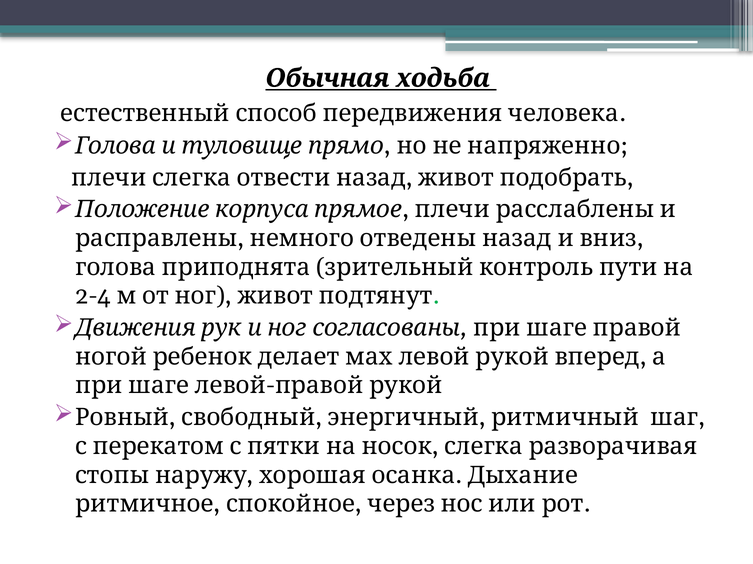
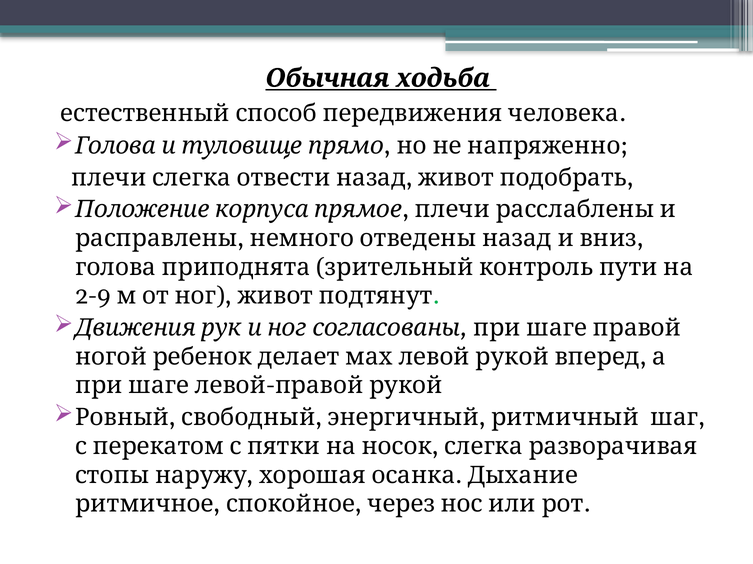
2-4: 2-4 -> 2-9 (93, 296)
